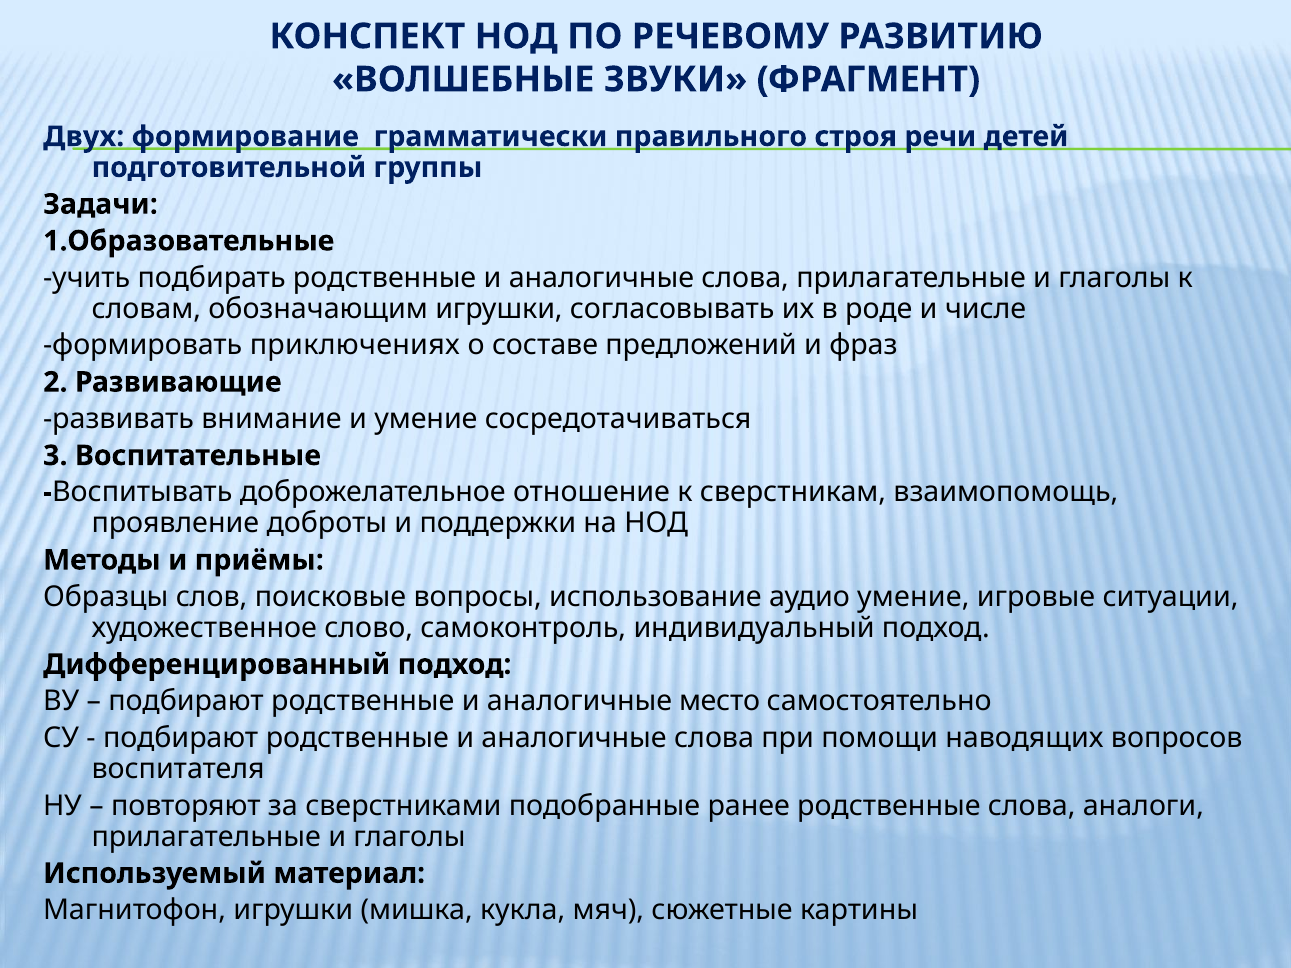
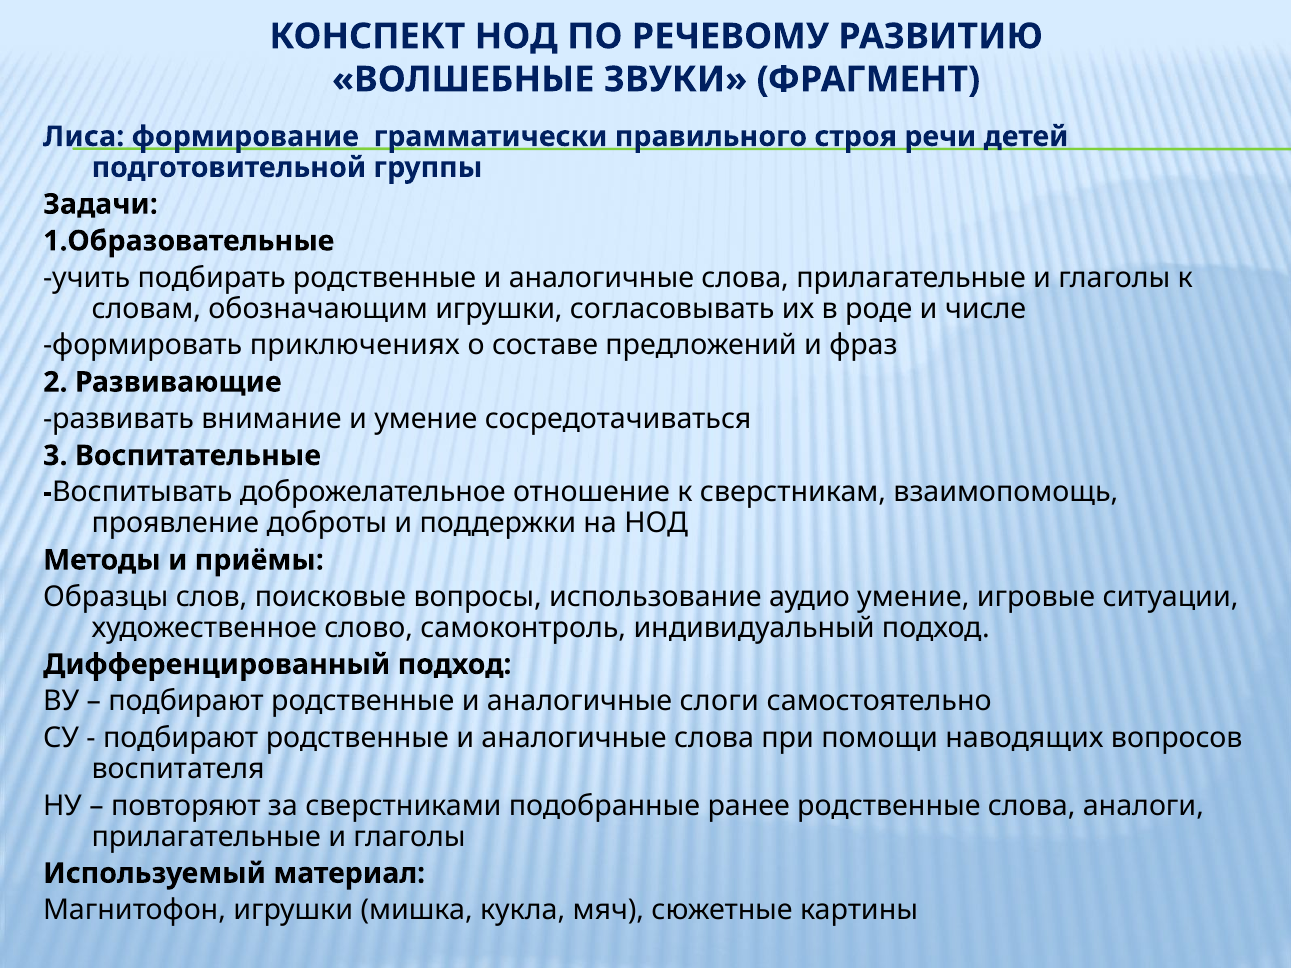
Двух: Двух -> Лиса (84, 137)
место: место -> слоги (719, 701)
